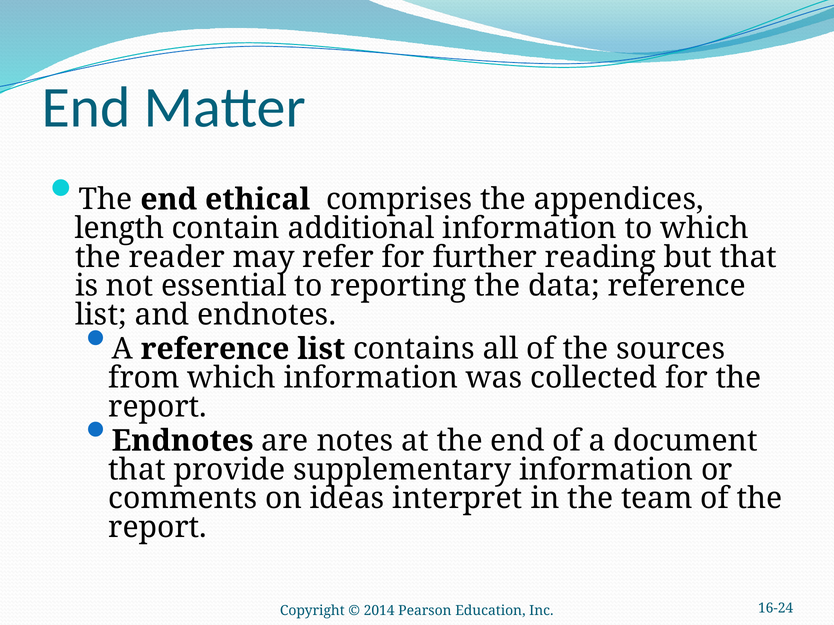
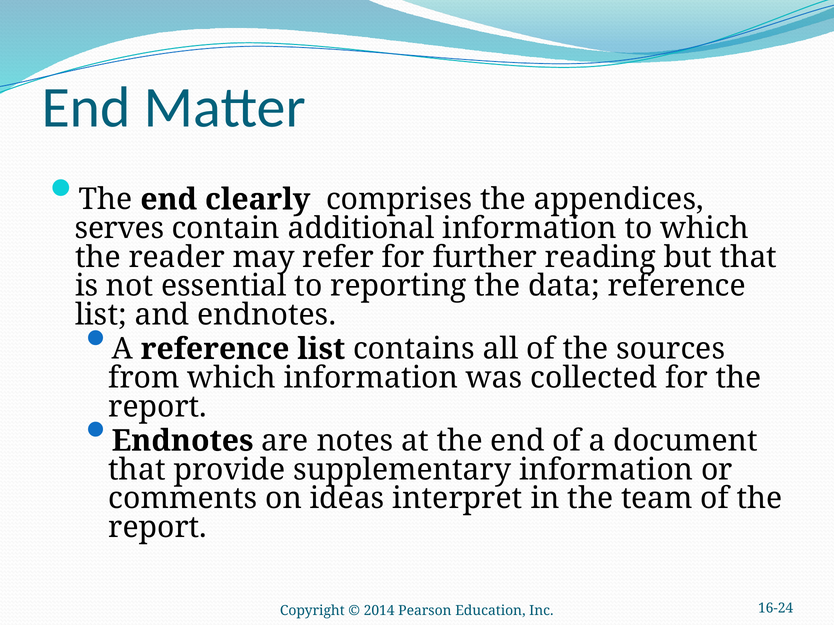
ethical: ethical -> clearly (258, 200)
length: length -> serves (120, 229)
